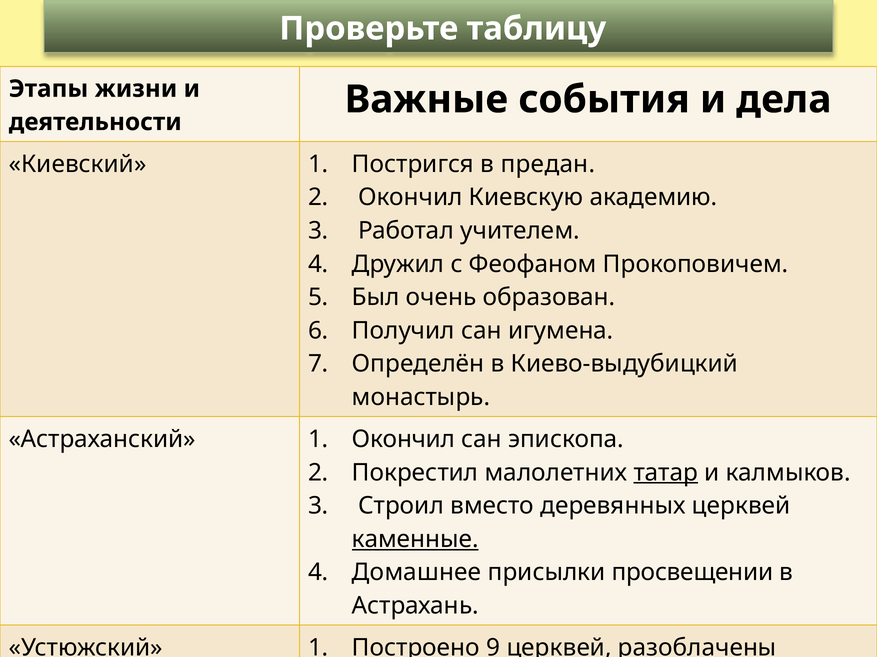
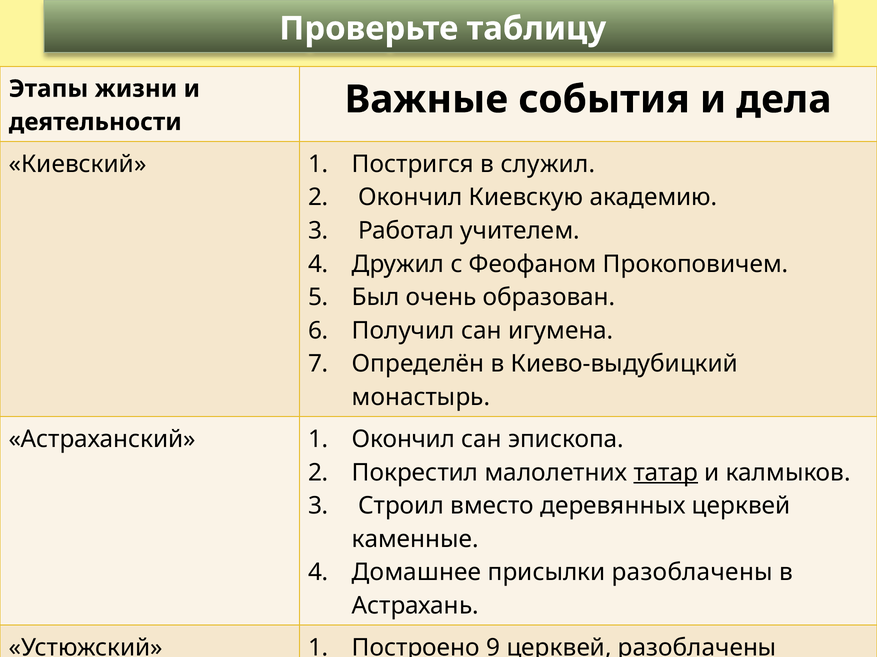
предан: предан -> служил (548, 164)
каменные underline: present -> none (415, 540)
присылки просвещении: просвещении -> разоблачены (692, 573)
